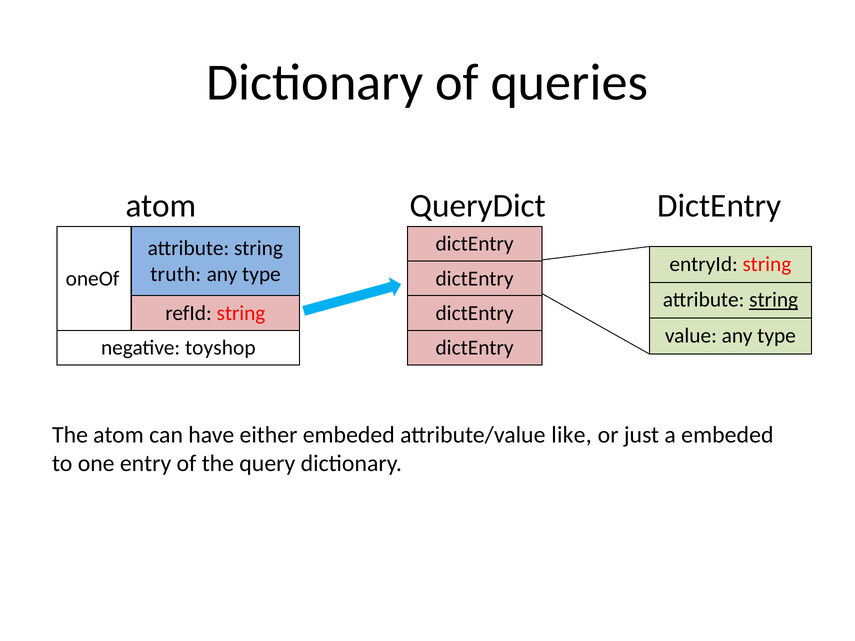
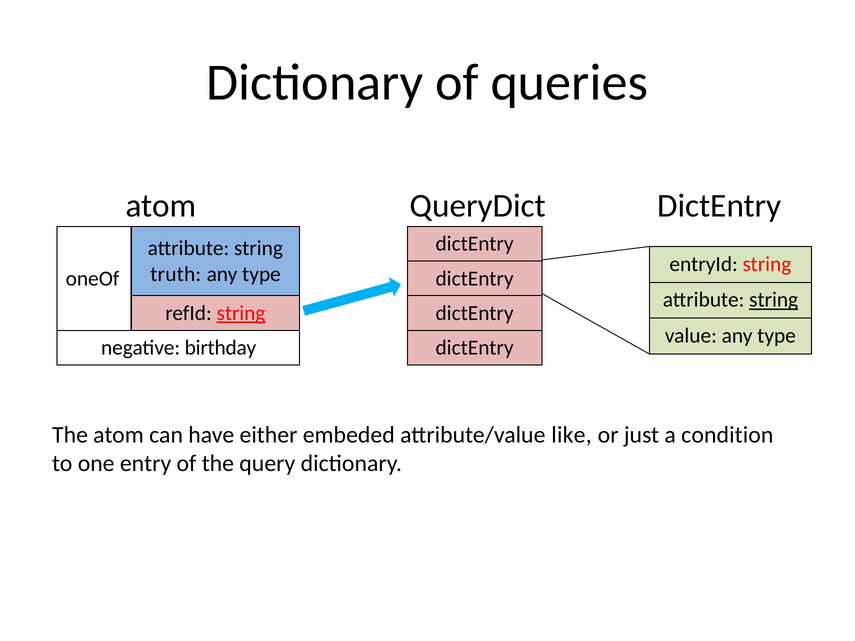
string underline: none -> present (241, 313)
toyshop: toyshop -> birthday (220, 348)
a embeded: embeded -> condition (727, 435)
